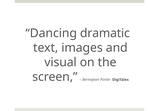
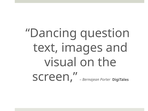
dramatic: dramatic -> question (105, 33)
